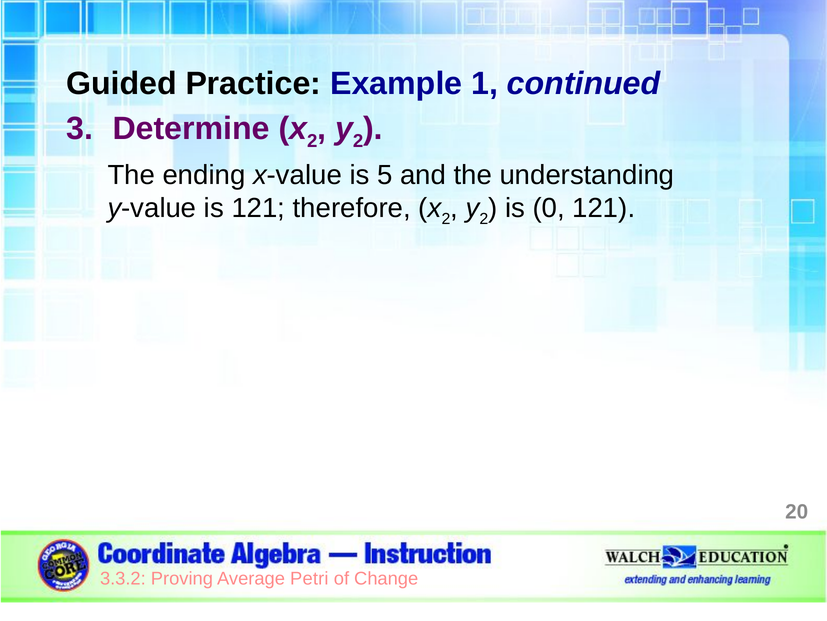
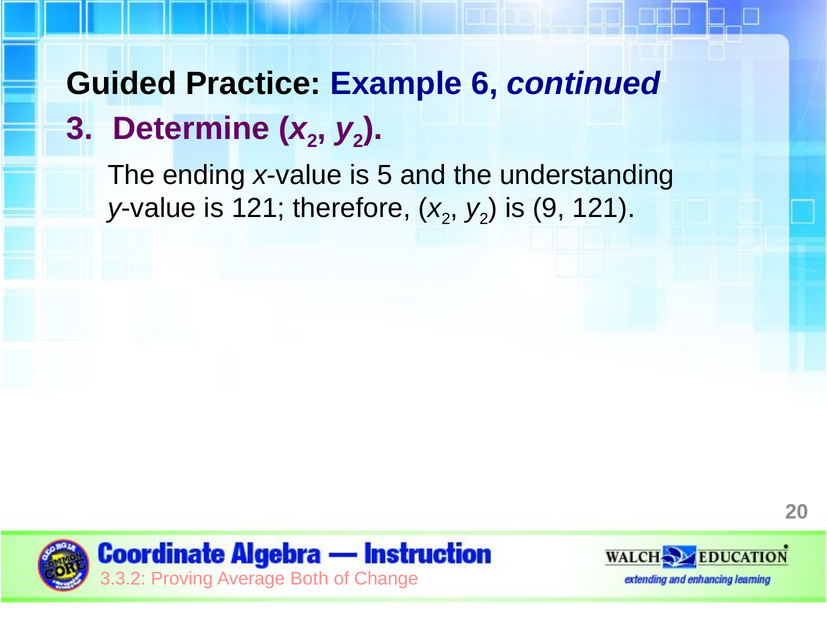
1: 1 -> 6 (485, 84)
0: 0 -> 9 (549, 208)
Petri: Petri -> Both (309, 578)
